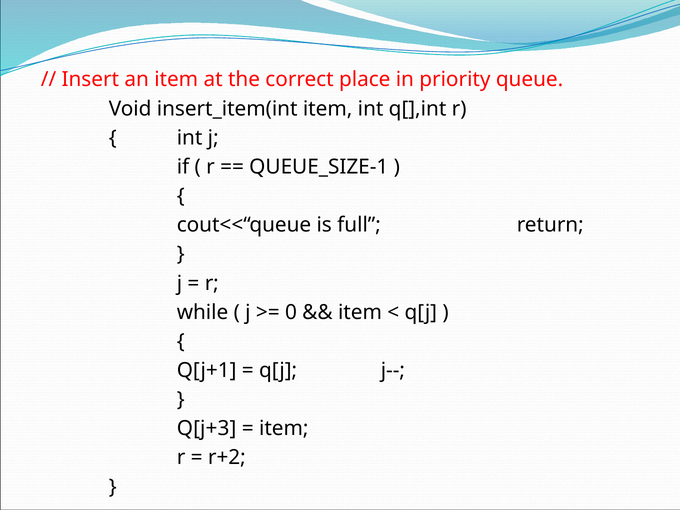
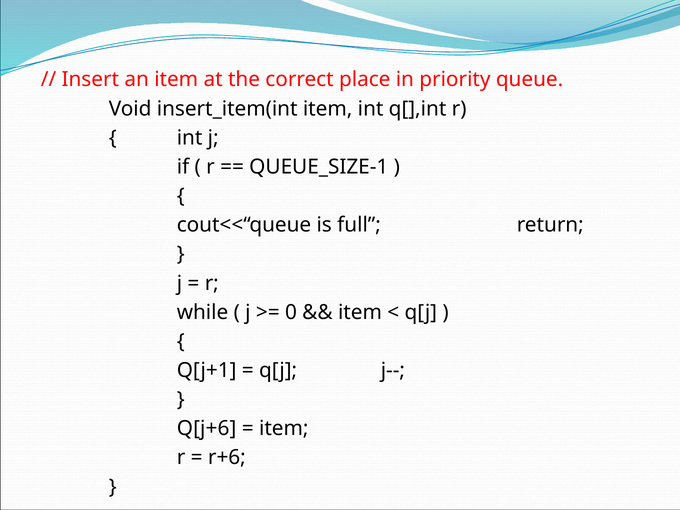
Q[j+3: Q[j+3 -> Q[j+6 (207, 429)
r+2: r+2 -> r+6 (227, 458)
